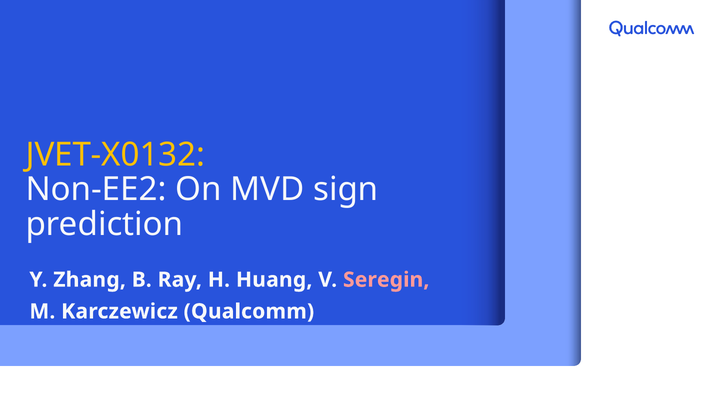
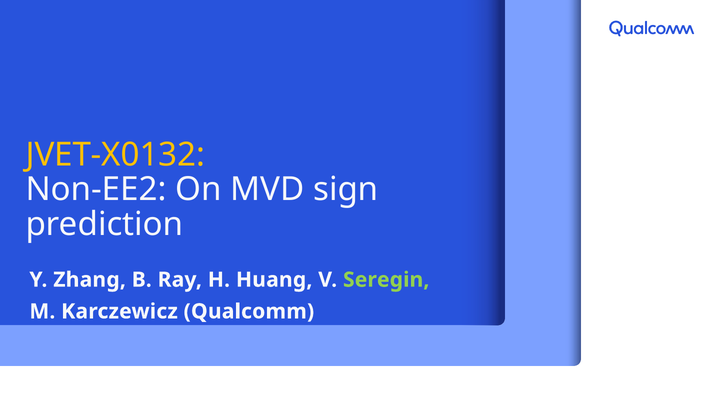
Seregin colour: pink -> light green (386, 280)
